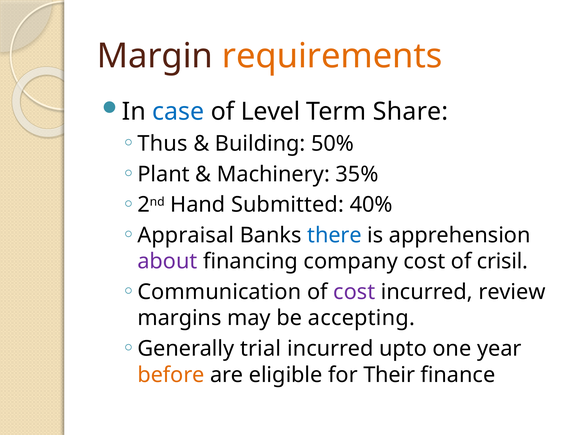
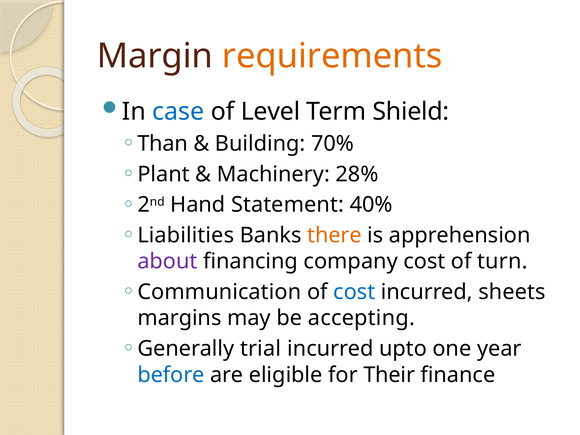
Share: Share -> Shield (411, 111)
Thus: Thus -> Than (163, 144)
50%: 50% -> 70% (332, 144)
35%: 35% -> 28% (357, 174)
Submitted: Submitted -> Statement (287, 205)
Appraisal: Appraisal -> Liabilities (186, 235)
there colour: blue -> orange (335, 235)
crisil: crisil -> turn (502, 261)
cost colour: purple -> blue (354, 292)
review: review -> sheets (512, 292)
before colour: orange -> blue (171, 375)
